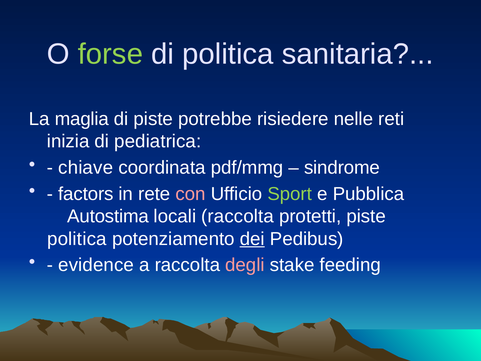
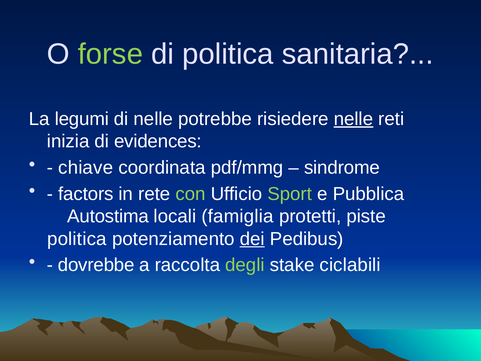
maglia: maglia -> legumi (82, 119)
di piste: piste -> nelle (153, 119)
nelle underline: none -> present (353, 119)
pediatrica: pediatrica -> evidences (158, 141)
con colour: pink -> light green (191, 194)
locali raccolta: raccolta -> famiglia (238, 216)
evidence: evidence -> dovrebbe (96, 265)
degli colour: pink -> light green (245, 265)
feeding: feeding -> ciclabili (350, 265)
